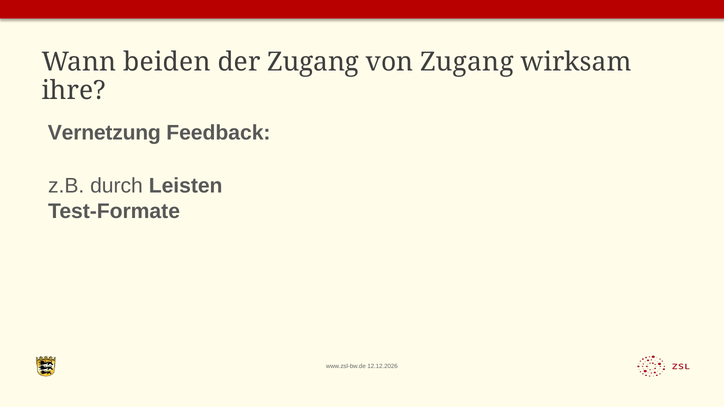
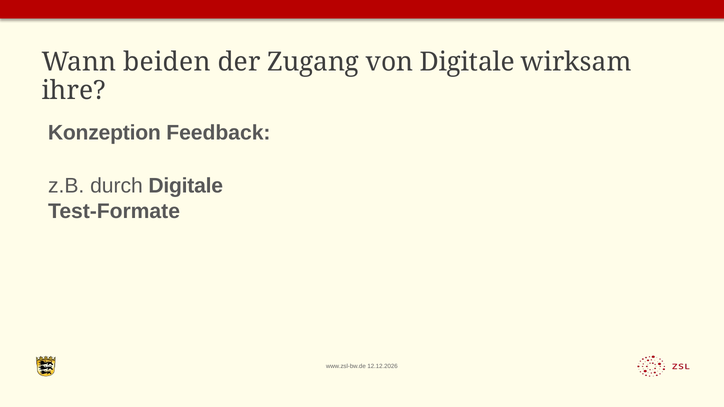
von Zugang: Zugang -> Digitale (467, 62)
Vernetzung: Vernetzung -> Konzeption (104, 133)
durch Leisten: Leisten -> Digitale (186, 186)
